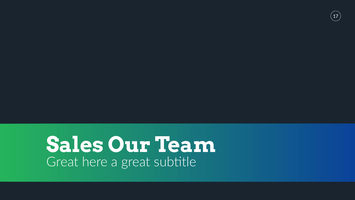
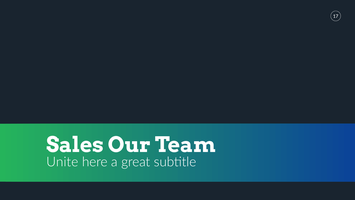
Great: Great -> Unite (62, 162)
